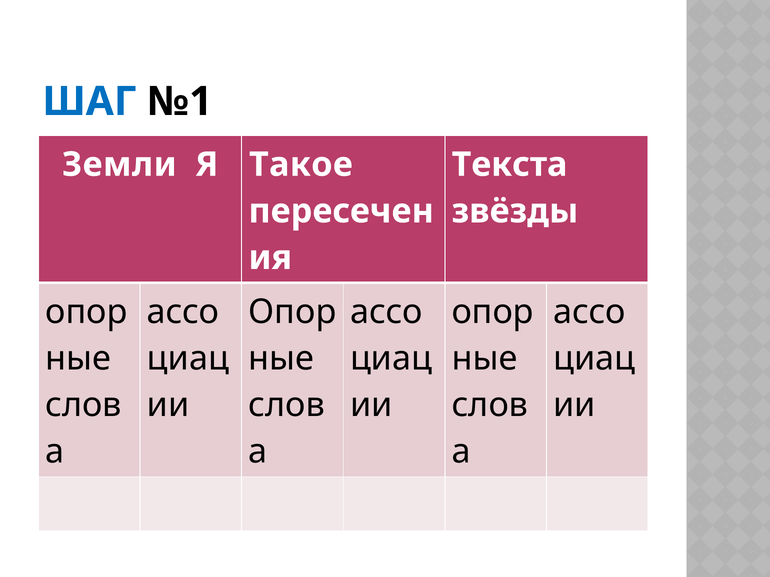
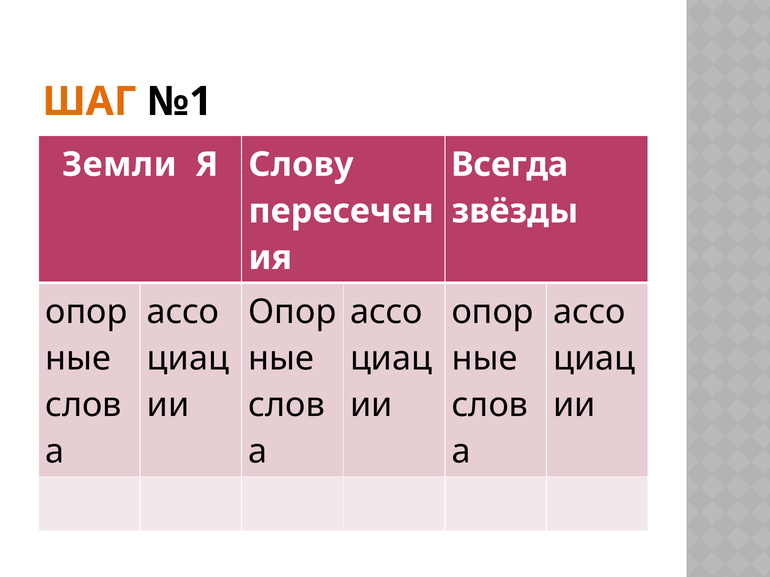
ШАГ colour: blue -> orange (90, 102)
Такое: Такое -> Слову (301, 165)
Текста: Текста -> Всегда (510, 165)
